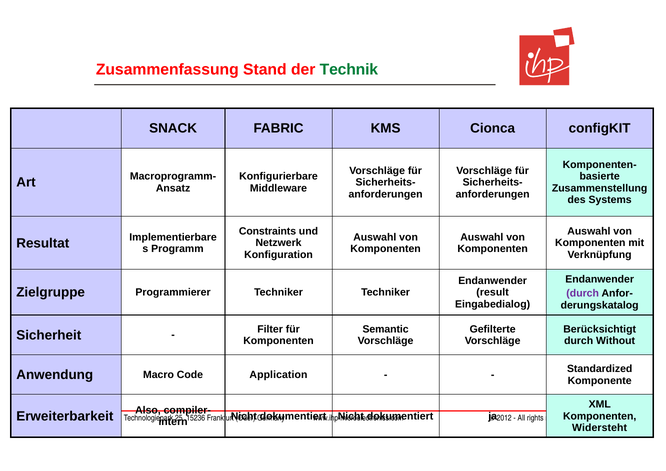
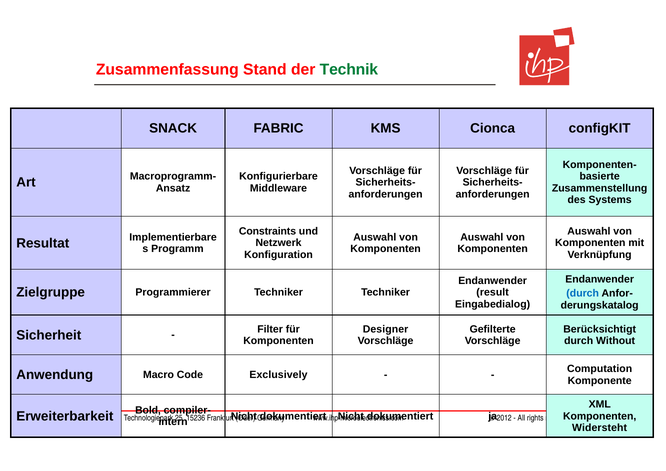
durch colour: purple -> blue (583, 293)
Semantic: Semantic -> Designer (386, 329)
Standardized: Standardized -> Computation (600, 369)
Application: Application -> Exclusively (278, 375)
Also: Also -> Bold (148, 410)
